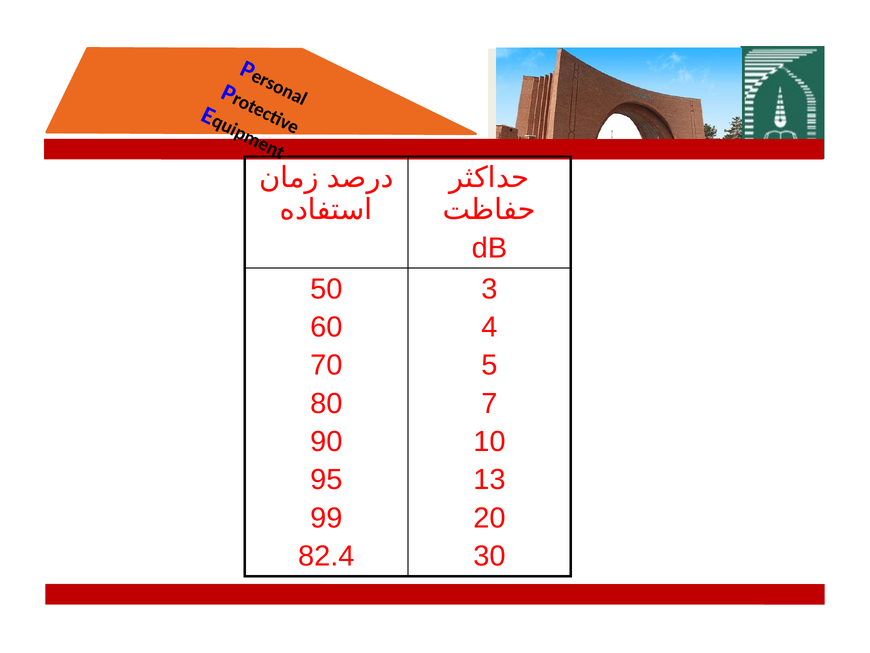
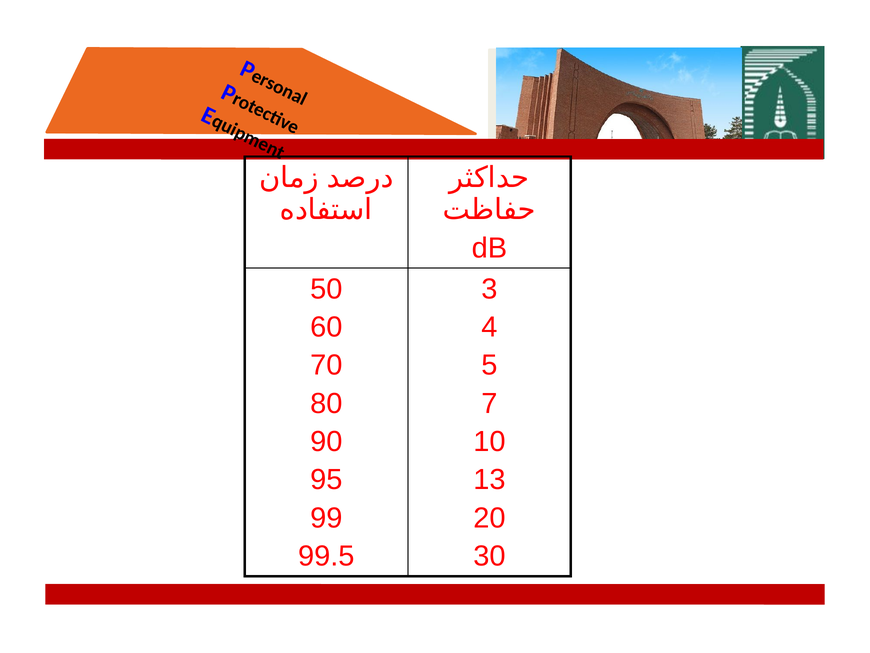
82.4: 82.4 -> 99.5 (326, 556)
